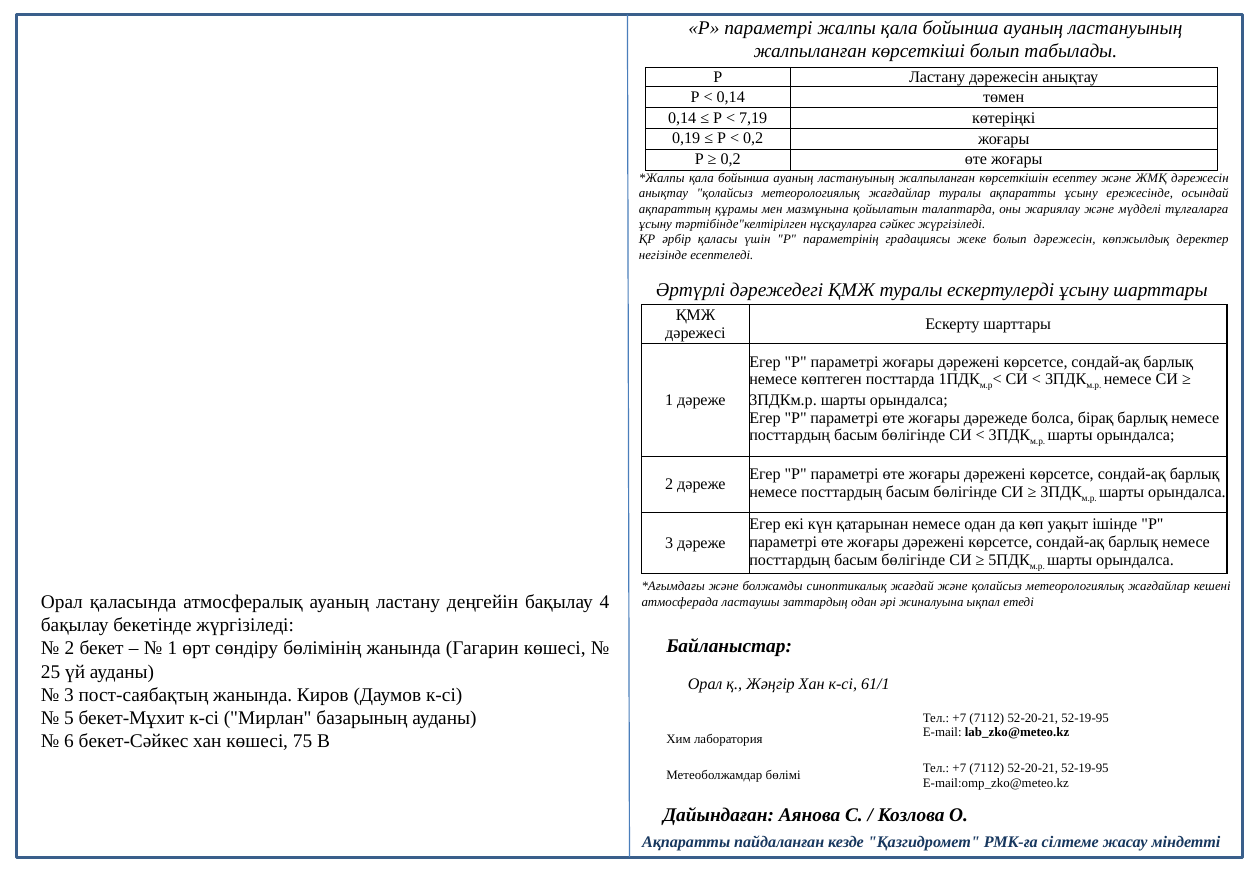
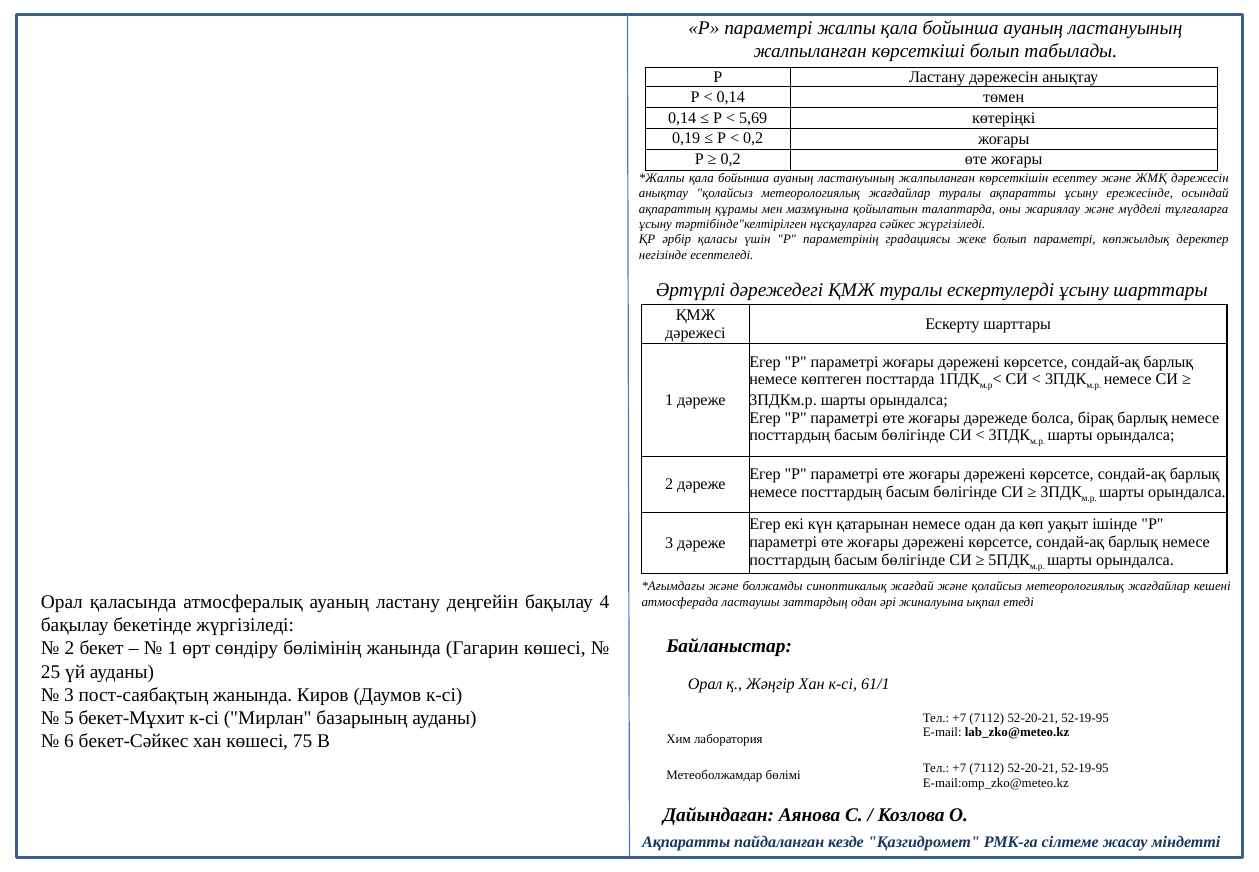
7,19: 7,19 -> 5,69 (753, 118)
болып дәрежесін: дәрежесін -> параметрі (1065, 240)
